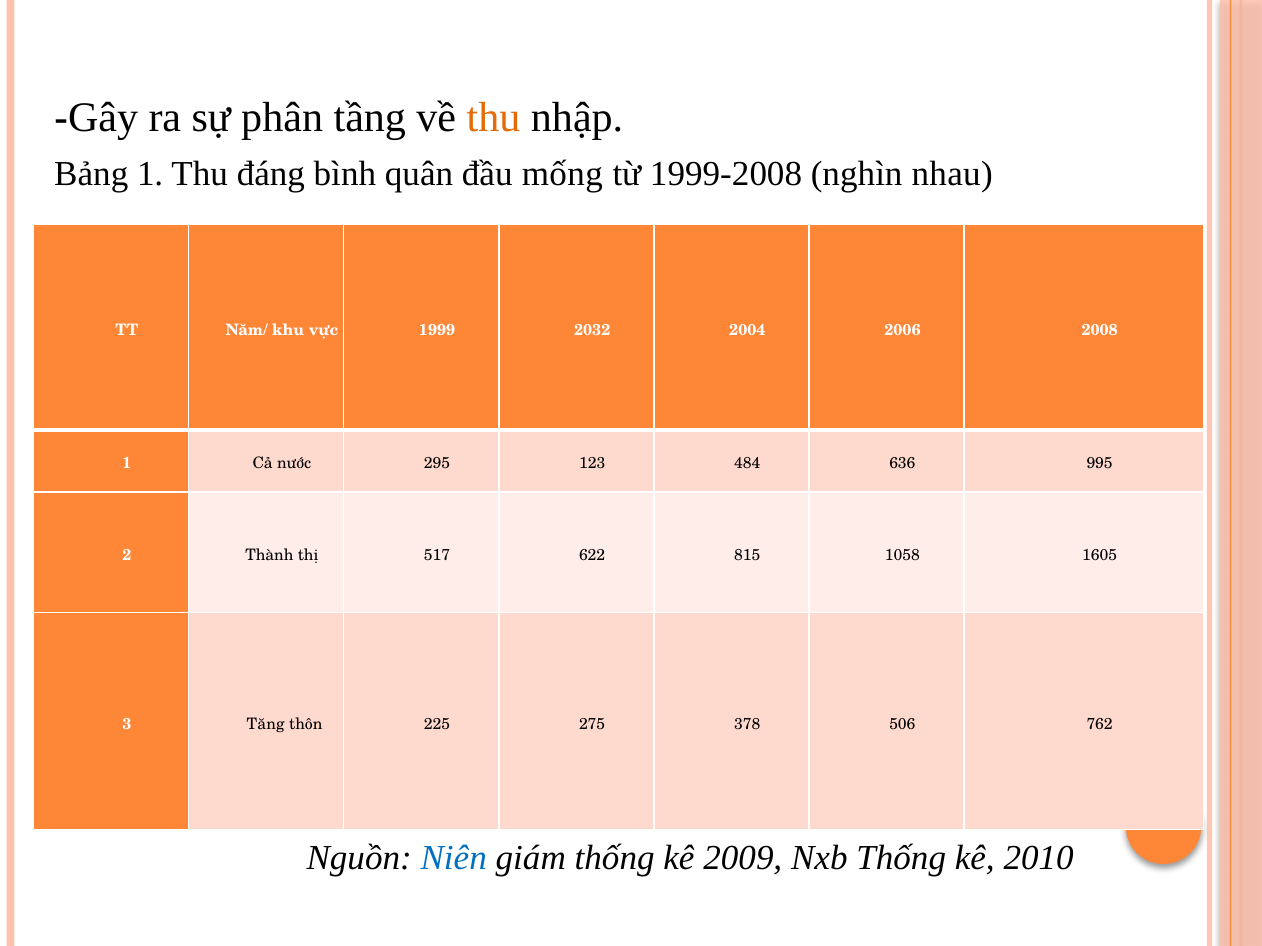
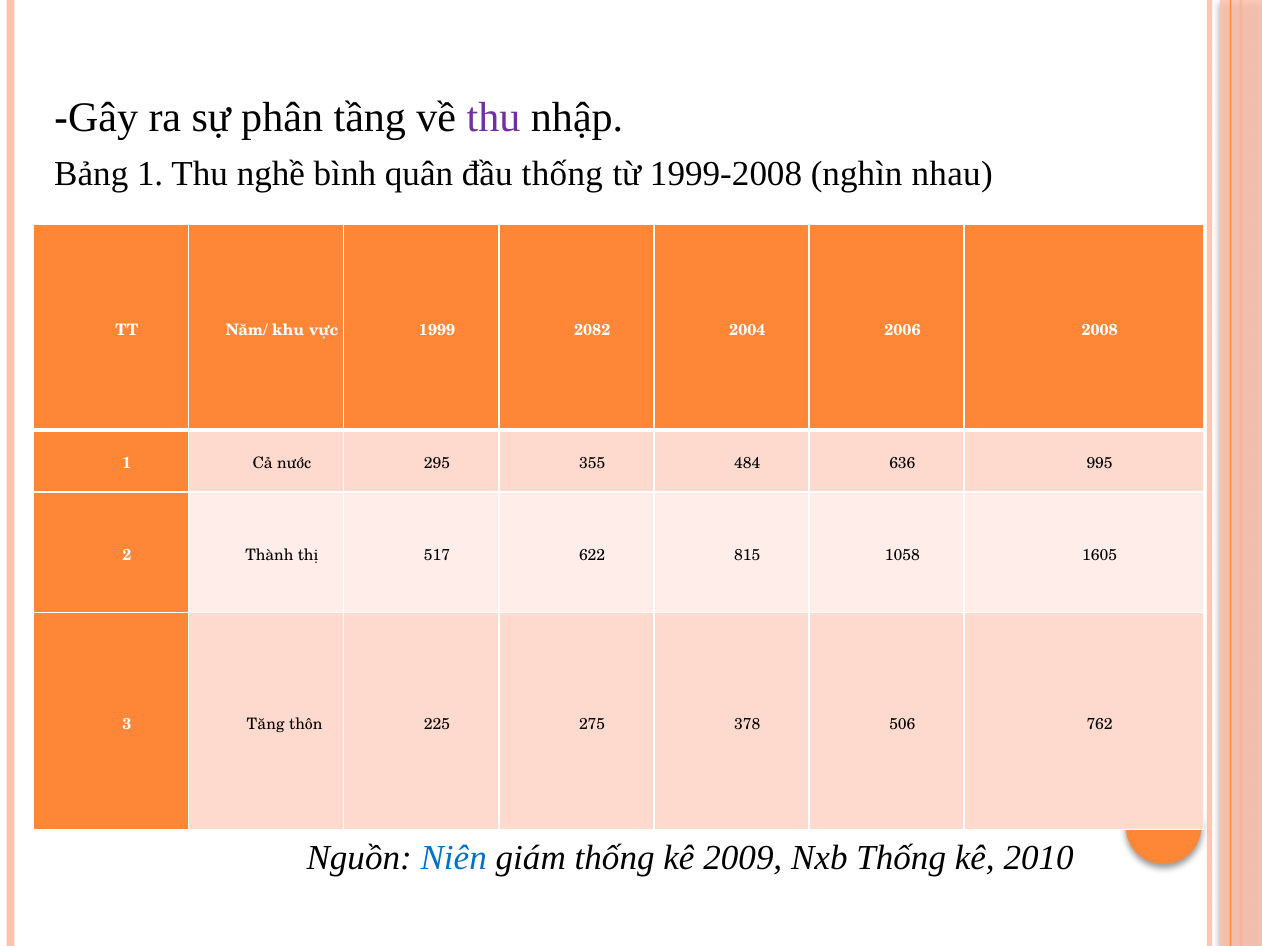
thu colour: orange -> purple (493, 118)
đáng: đáng -> nghề (271, 174)
đầu mống: mống -> thống (562, 174)
2032: 2032 -> 2082 (592, 330)
123: 123 -> 355 (592, 464)
